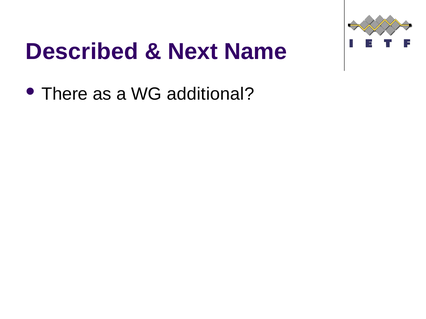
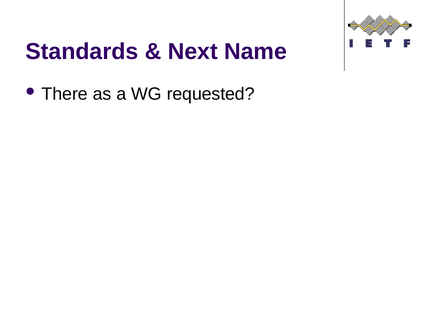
Described: Described -> Standards (82, 52)
additional: additional -> requested (211, 94)
